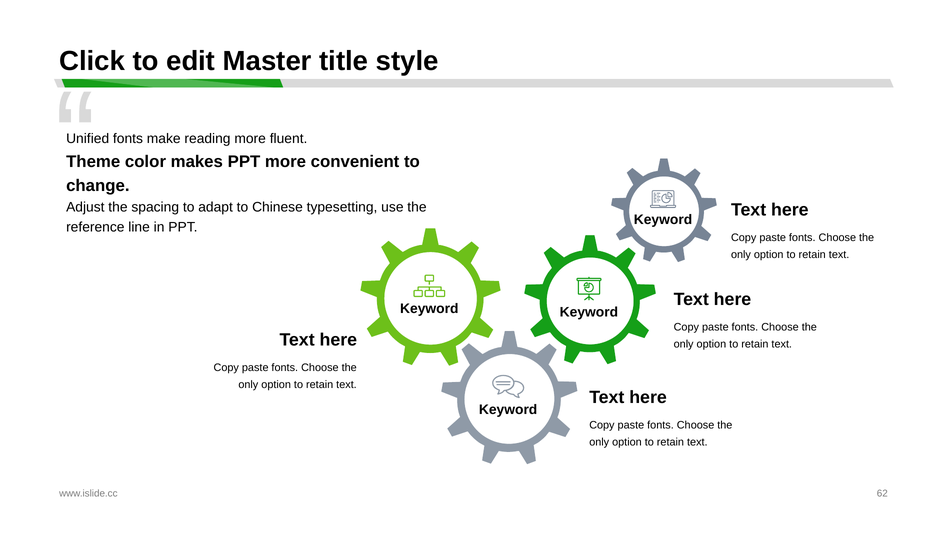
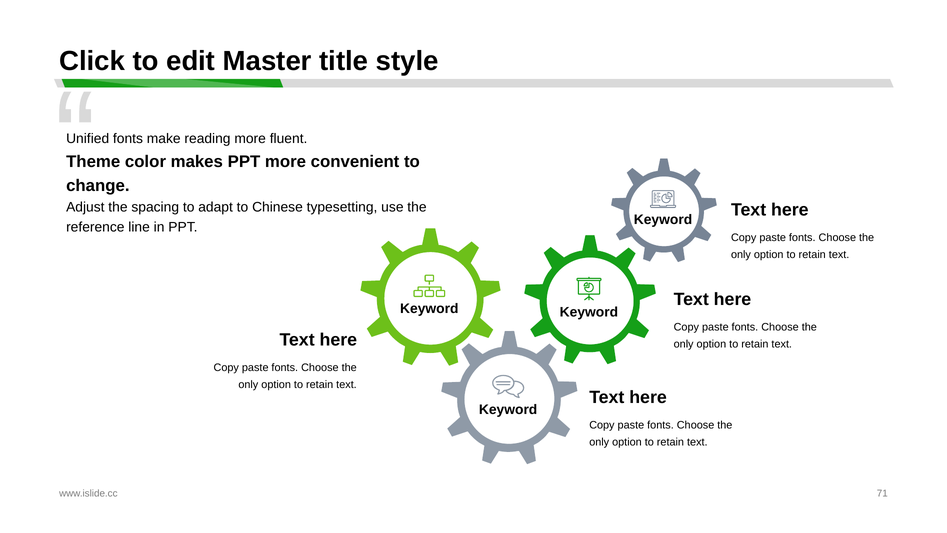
62: 62 -> 71 (882, 493)
